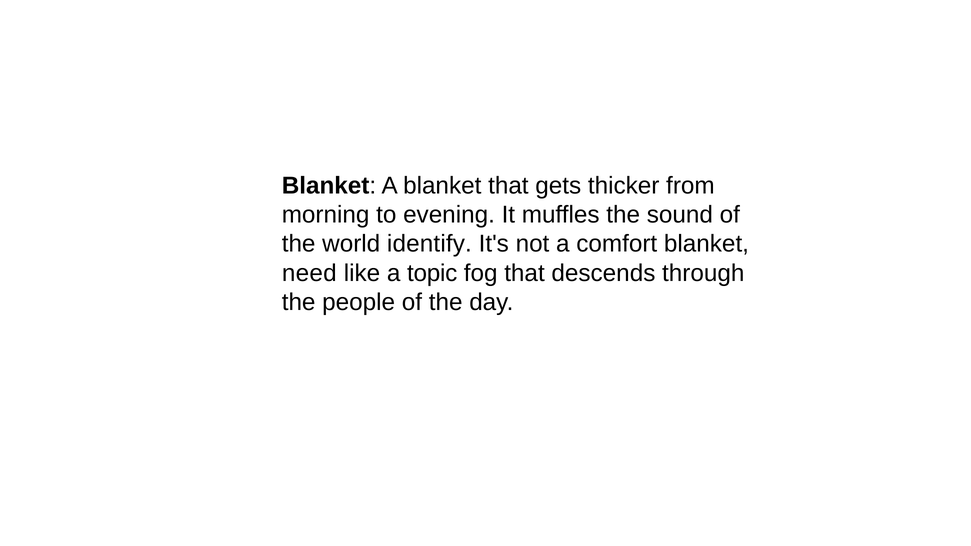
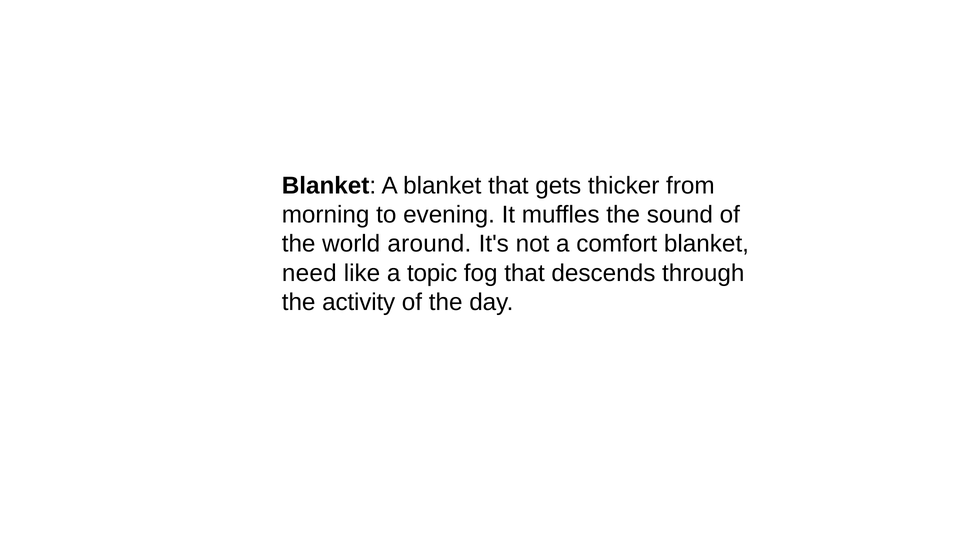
identify: identify -> around (429, 244)
people: people -> activity (359, 302)
